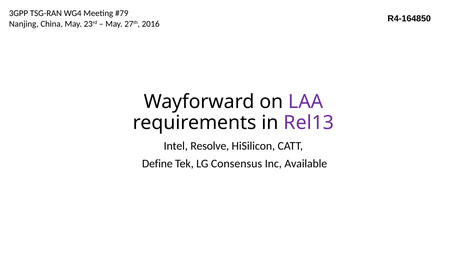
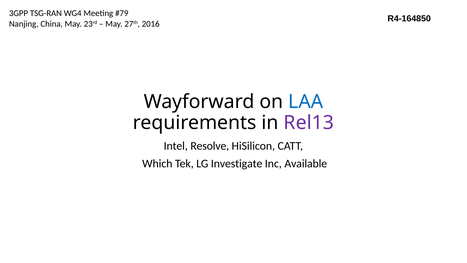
LAA colour: purple -> blue (306, 102)
Define: Define -> Which (157, 163)
Consensus: Consensus -> Investigate (237, 163)
